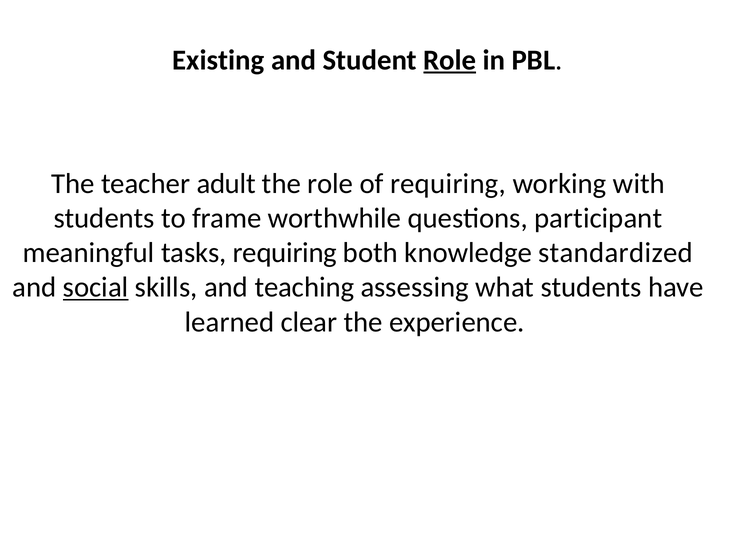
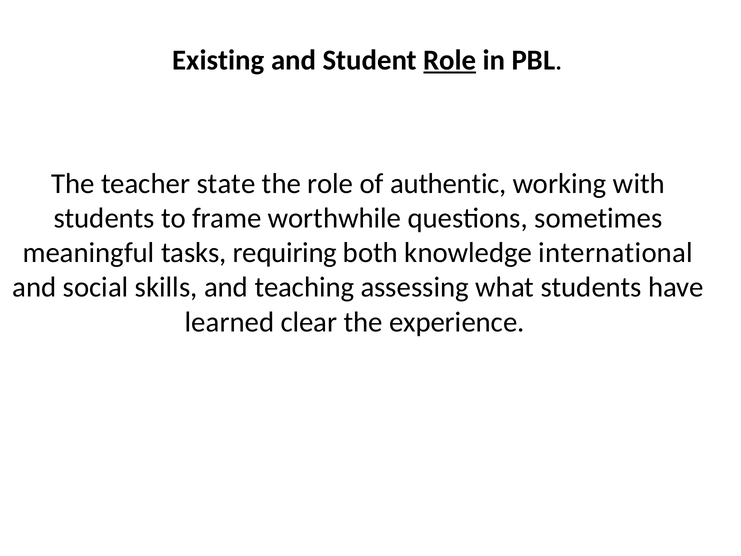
adult: adult -> state (226, 183)
of requiring: requiring -> authentic (448, 183)
participant: participant -> sometimes (598, 218)
standardized: standardized -> international (616, 253)
social underline: present -> none (96, 287)
